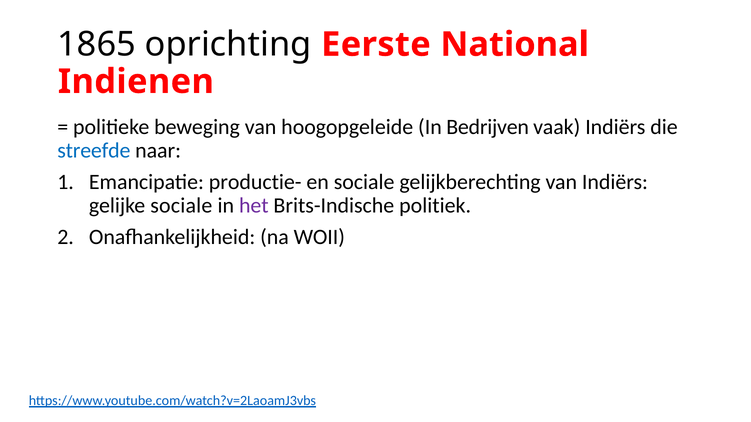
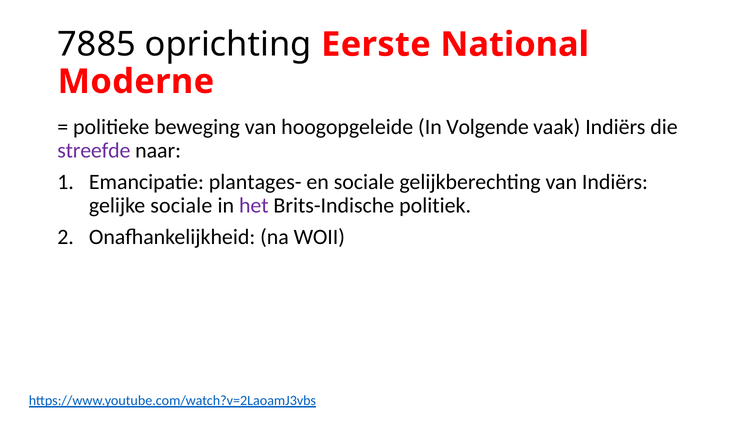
1865: 1865 -> 7885 (97, 45)
Indienen: Indienen -> Moderne (136, 82)
Bedrijven: Bedrijven -> Volgende (488, 127)
streefde colour: blue -> purple (94, 151)
productie-: productie- -> plantages- (255, 182)
